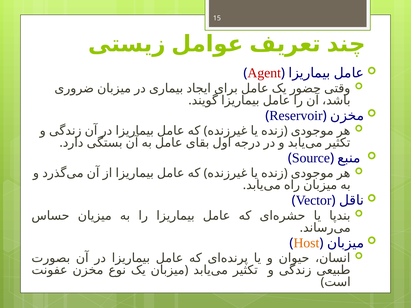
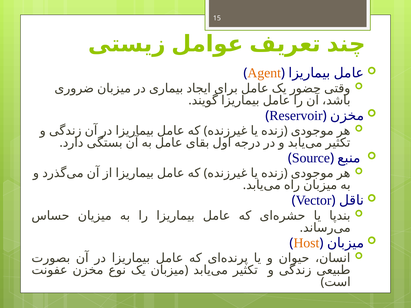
Agent colour: red -> orange (264, 73)
